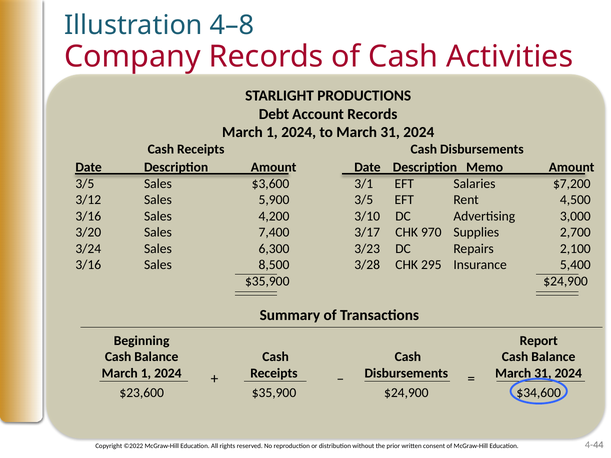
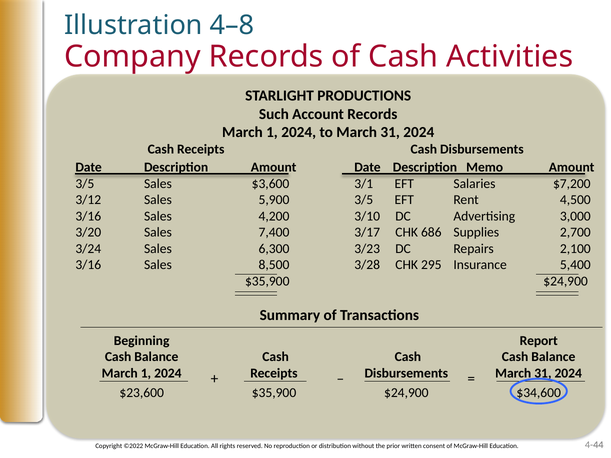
Debt: Debt -> Such (274, 114)
970: 970 -> 686 (431, 233)
